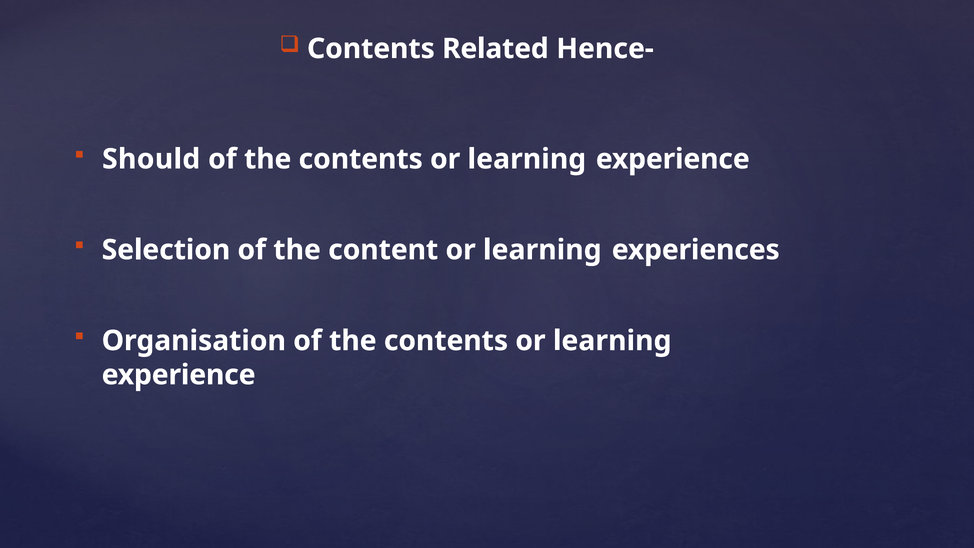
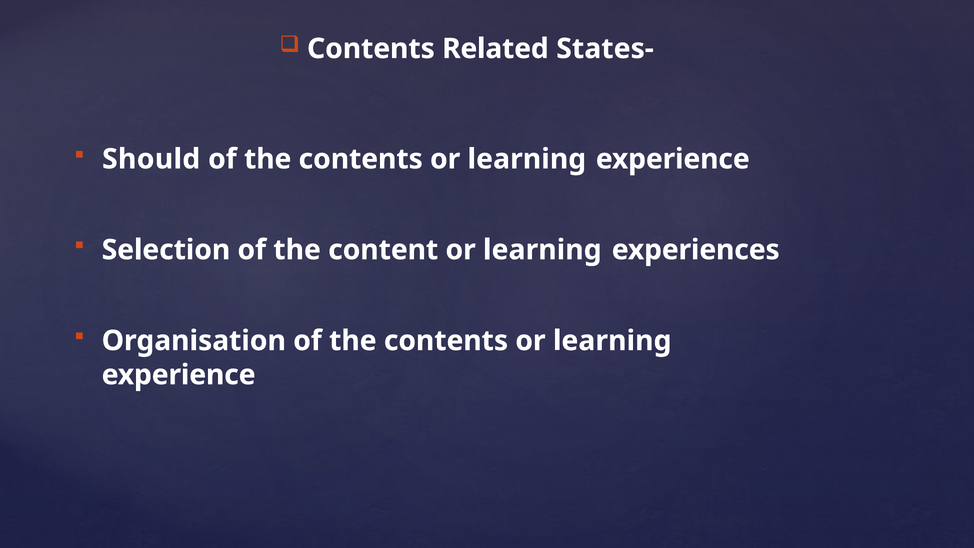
Hence-: Hence- -> States- (605, 49)
